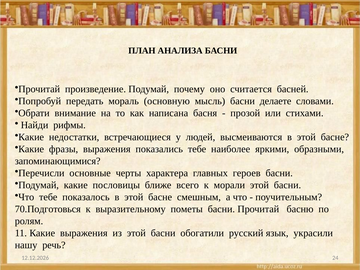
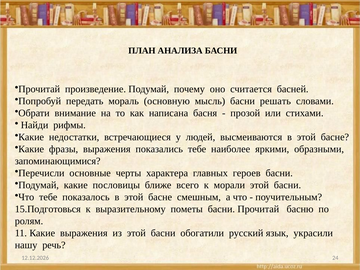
делаете: делаете -> решать (275, 101)
70.Подготовься: 70.Подготовься -> 15.Подготовься (48, 209)
